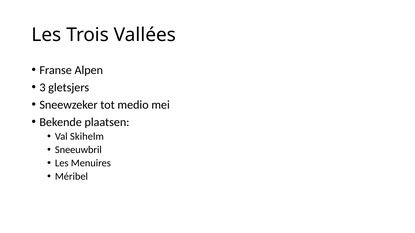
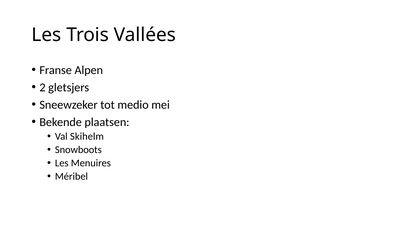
3: 3 -> 2 (42, 88)
Sneeuwbril: Sneeuwbril -> Snowboots (78, 150)
